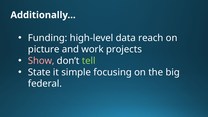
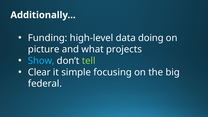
reach: reach -> doing (151, 38)
work: work -> what (93, 49)
Show colour: pink -> light blue (41, 61)
State: State -> Clear (39, 72)
